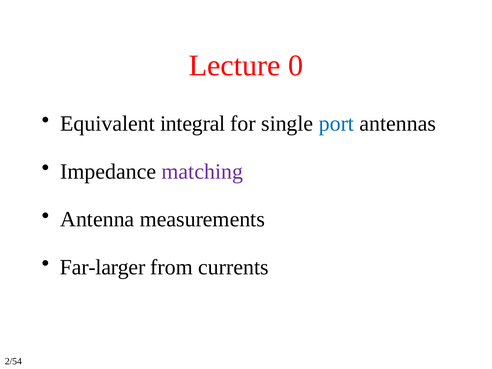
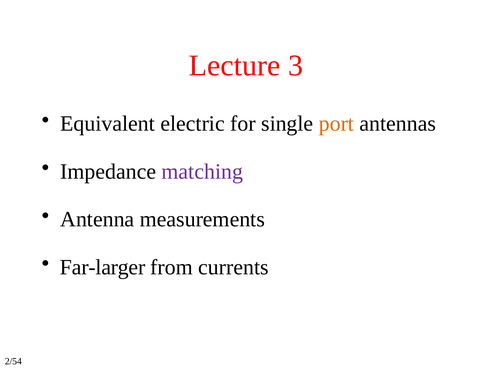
0: 0 -> 3 (296, 66)
integral: integral -> electric (193, 124)
port colour: blue -> orange (336, 124)
